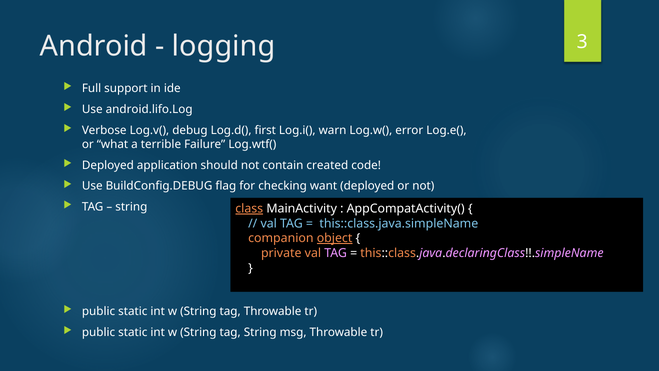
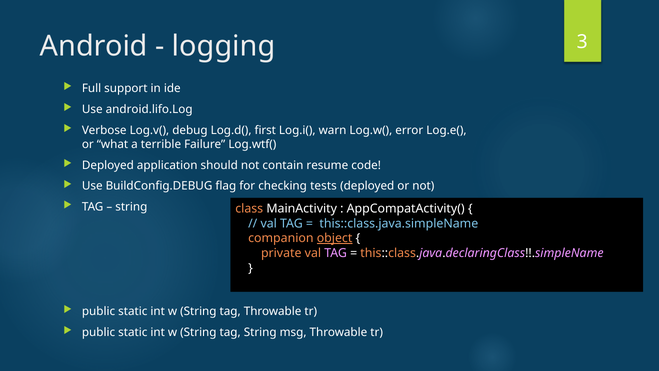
created: created -> resume (327, 165)
want: want -> tests (323, 186)
class underline: present -> none (249, 208)
